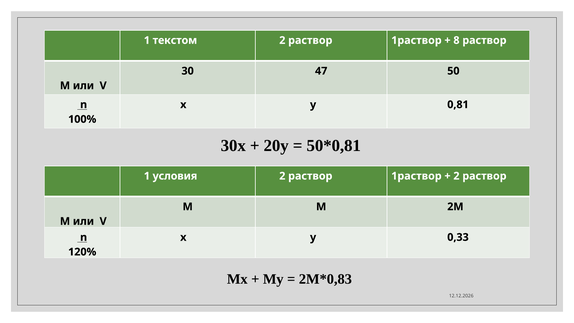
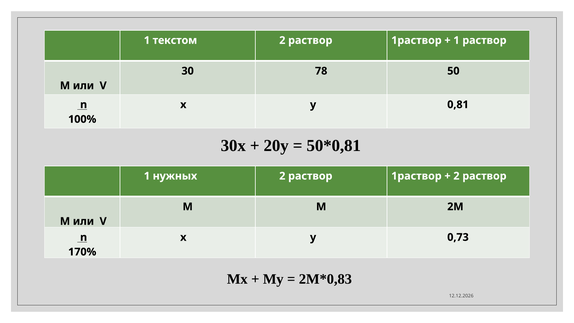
8: 8 -> 1 (456, 40)
47: 47 -> 78 (321, 71)
условия: условия -> нужных (175, 176)
0,33: 0,33 -> 0,73 (458, 237)
120%: 120% -> 170% (82, 252)
